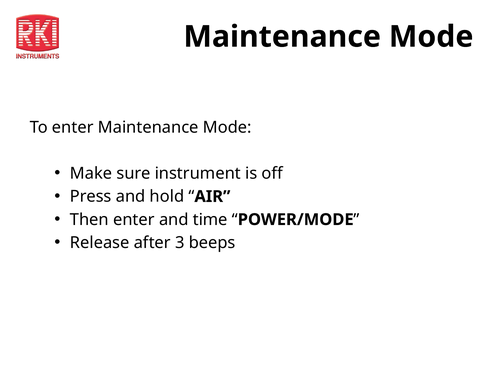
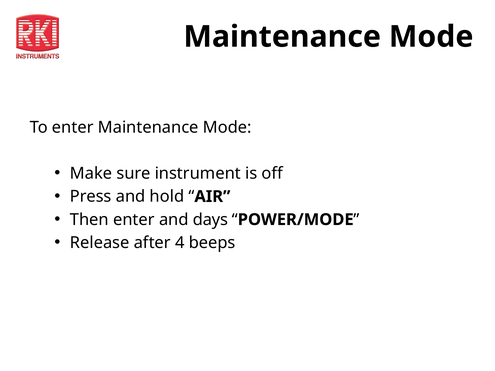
time: time -> days (210, 220)
3: 3 -> 4 (180, 243)
